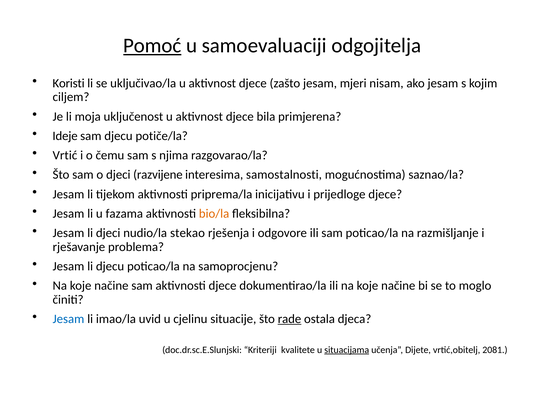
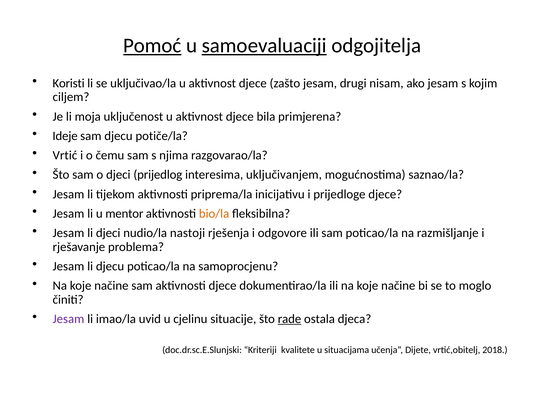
samoevaluaciji underline: none -> present (264, 46)
mjeri: mjeri -> drugi (353, 83)
razvijene: razvijene -> prijedlog (158, 175)
samostalnosti: samostalnosti -> uključivanjem (284, 175)
fazama: fazama -> mentor (124, 214)
stekao: stekao -> nastoji (188, 233)
Jesam colour: blue -> purple (68, 319)
situacijama underline: present -> none (347, 350)
2081: 2081 -> 2018 (495, 350)
